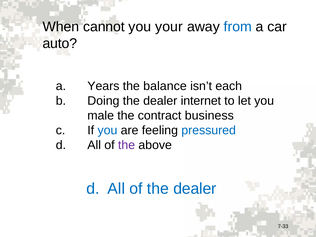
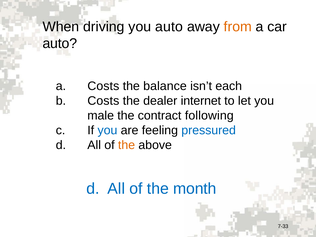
cannot: cannot -> driving (104, 27)
you your: your -> auto (169, 27)
from colour: blue -> orange (238, 27)
a Years: Years -> Costs (103, 86)
b Doing: Doing -> Costs (103, 101)
business: business -> following (209, 116)
the colour: purple -> orange (127, 145)
of the dealer: dealer -> month (195, 189)
